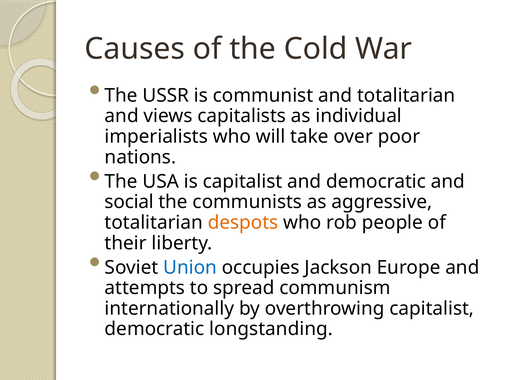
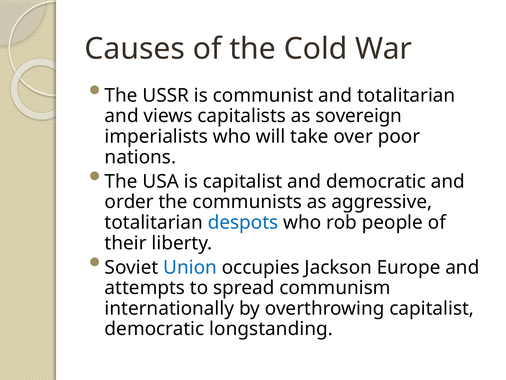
individual: individual -> sovereign (359, 116)
social: social -> order (129, 202)
despots colour: orange -> blue (243, 222)
